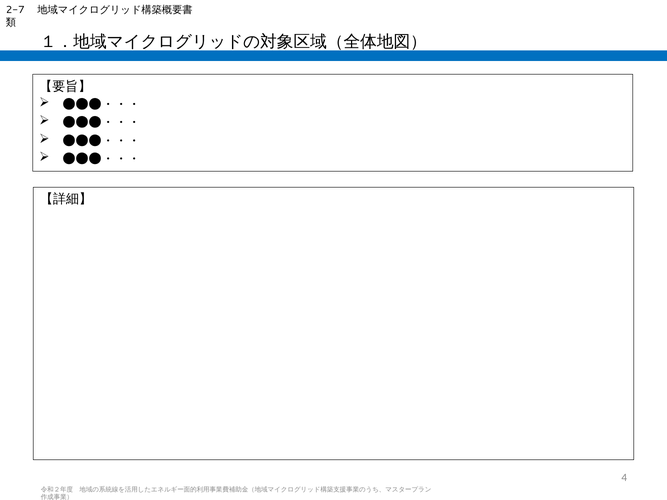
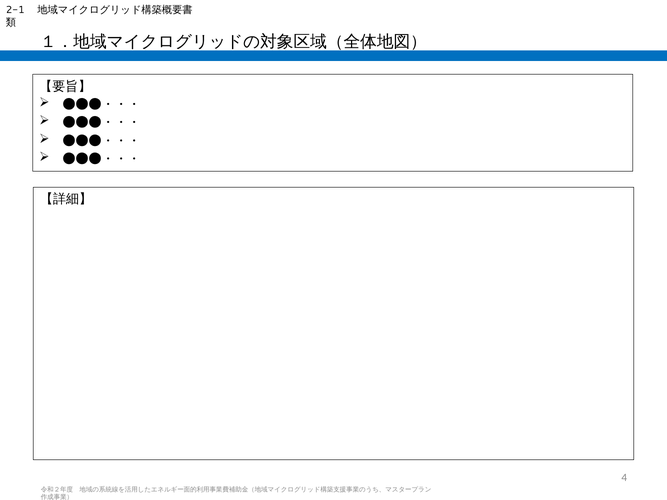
2-7: 2-7 -> 2-1 (15, 10)
